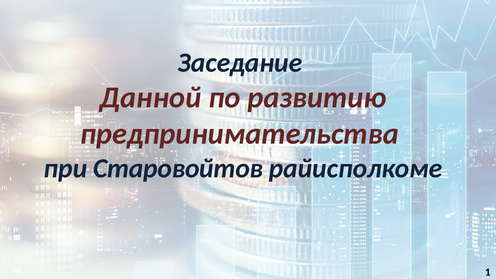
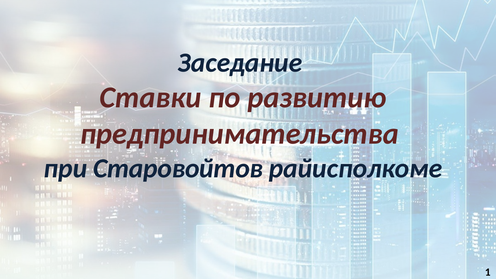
Данной: Данной -> Ставки (151, 98)
